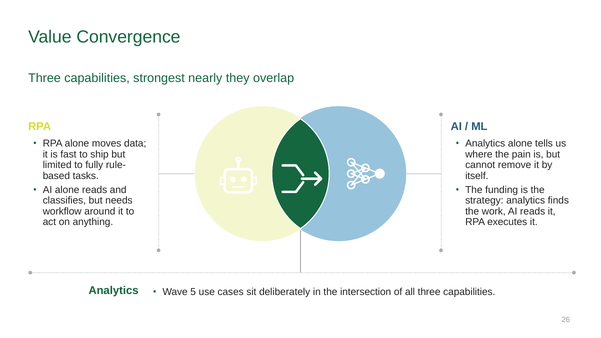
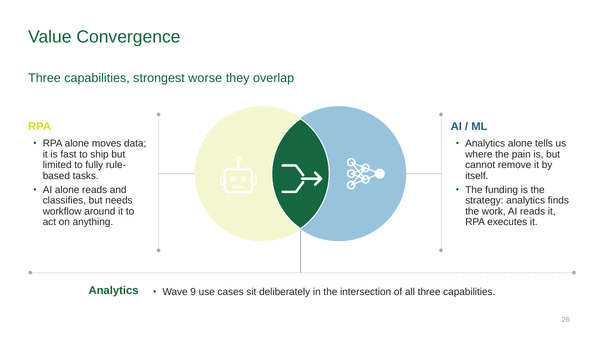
nearly: nearly -> worse (205, 78)
5: 5 -> 9 (193, 292)
